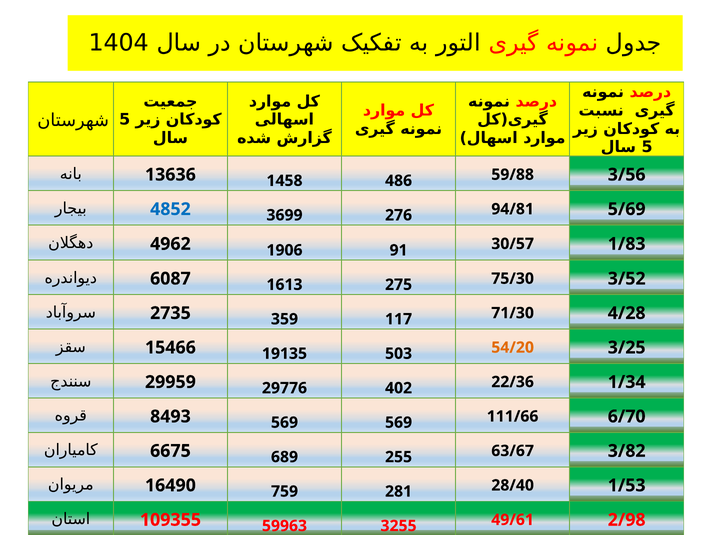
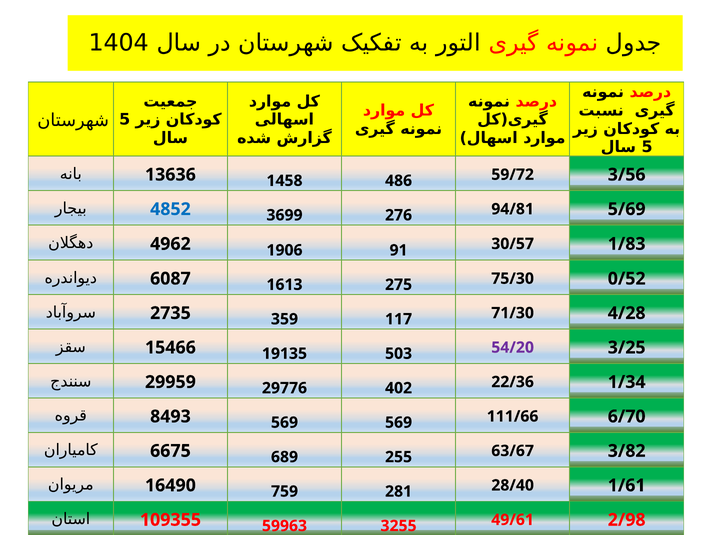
59/88: 59/88 -> 59/72 (513, 175)
3/52: 3/52 -> 0/52 (627, 279)
54/20 colour: orange -> purple (513, 347)
1/53: 1/53 -> 1/61 (627, 485)
